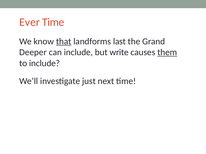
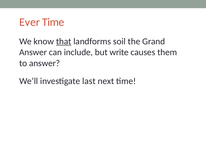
last: last -> soil (119, 41)
Deeper: Deeper -> Answer (33, 52)
them underline: present -> none (167, 52)
to include: include -> answer (45, 63)
just: just -> last (89, 81)
